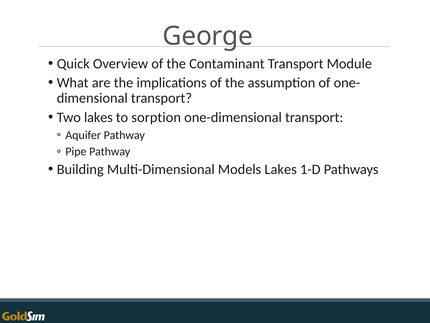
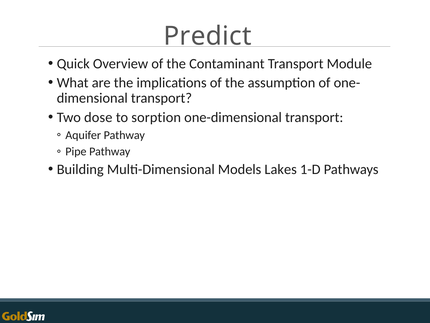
George: George -> Predict (208, 36)
Two lakes: lakes -> dose (98, 117)
